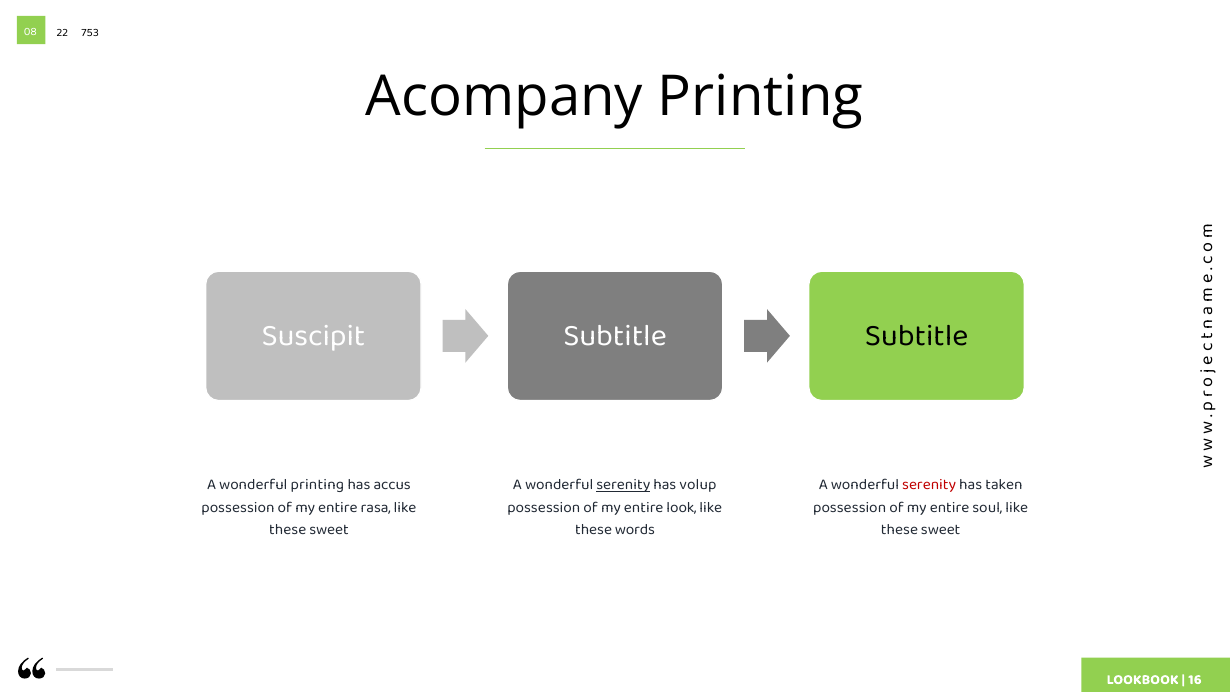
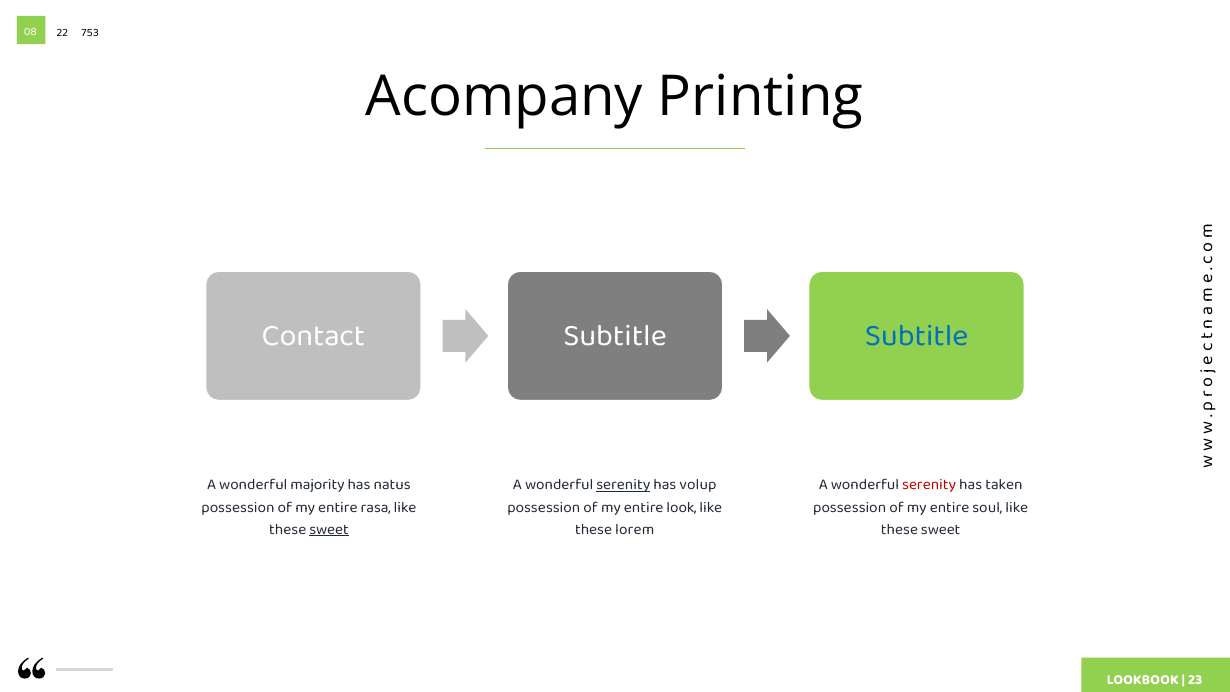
Suscipit: Suscipit -> Contact (314, 336)
Subtitle colour: black -> blue (917, 336)
wonderful printing: printing -> majority (318, 485)
accus: accus -> natus (392, 485)
sweet underline: none -> present (329, 529)
words: words -> lorem (635, 529)
16: 16 -> 23 (1195, 679)
